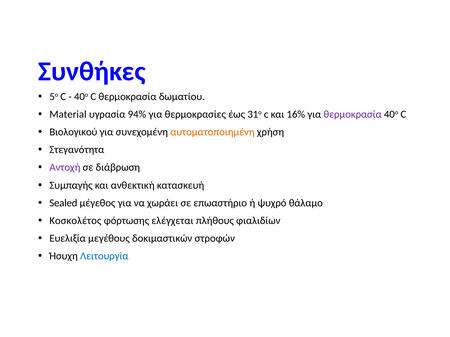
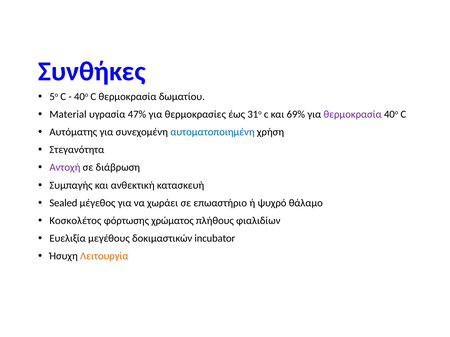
94%: 94% -> 47% (137, 115)
16%: 16% -> 69% (296, 115)
Βιολογικού: Βιολογικού -> Αυτόματης (73, 132)
αυτοματοποιημένη colour: orange -> blue (212, 132)
ελέγχεται: ελέγχεται -> χρώματος (173, 221)
στροφών: στροφών -> incubator (215, 239)
Λειτουργία colour: blue -> orange (104, 256)
